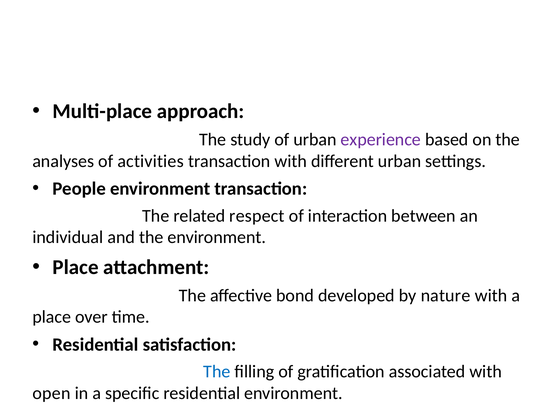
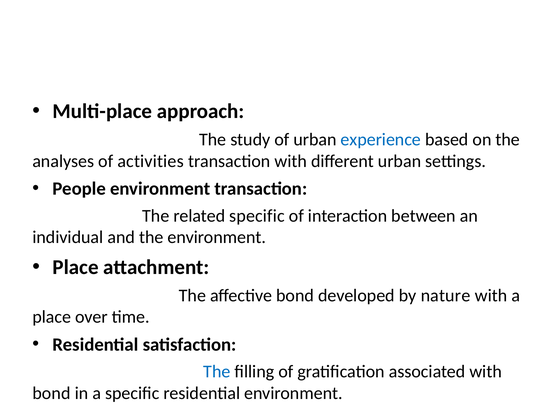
experience colour: purple -> blue (381, 140)
related respect: respect -> specific (257, 216)
open: open -> bond (52, 393)
